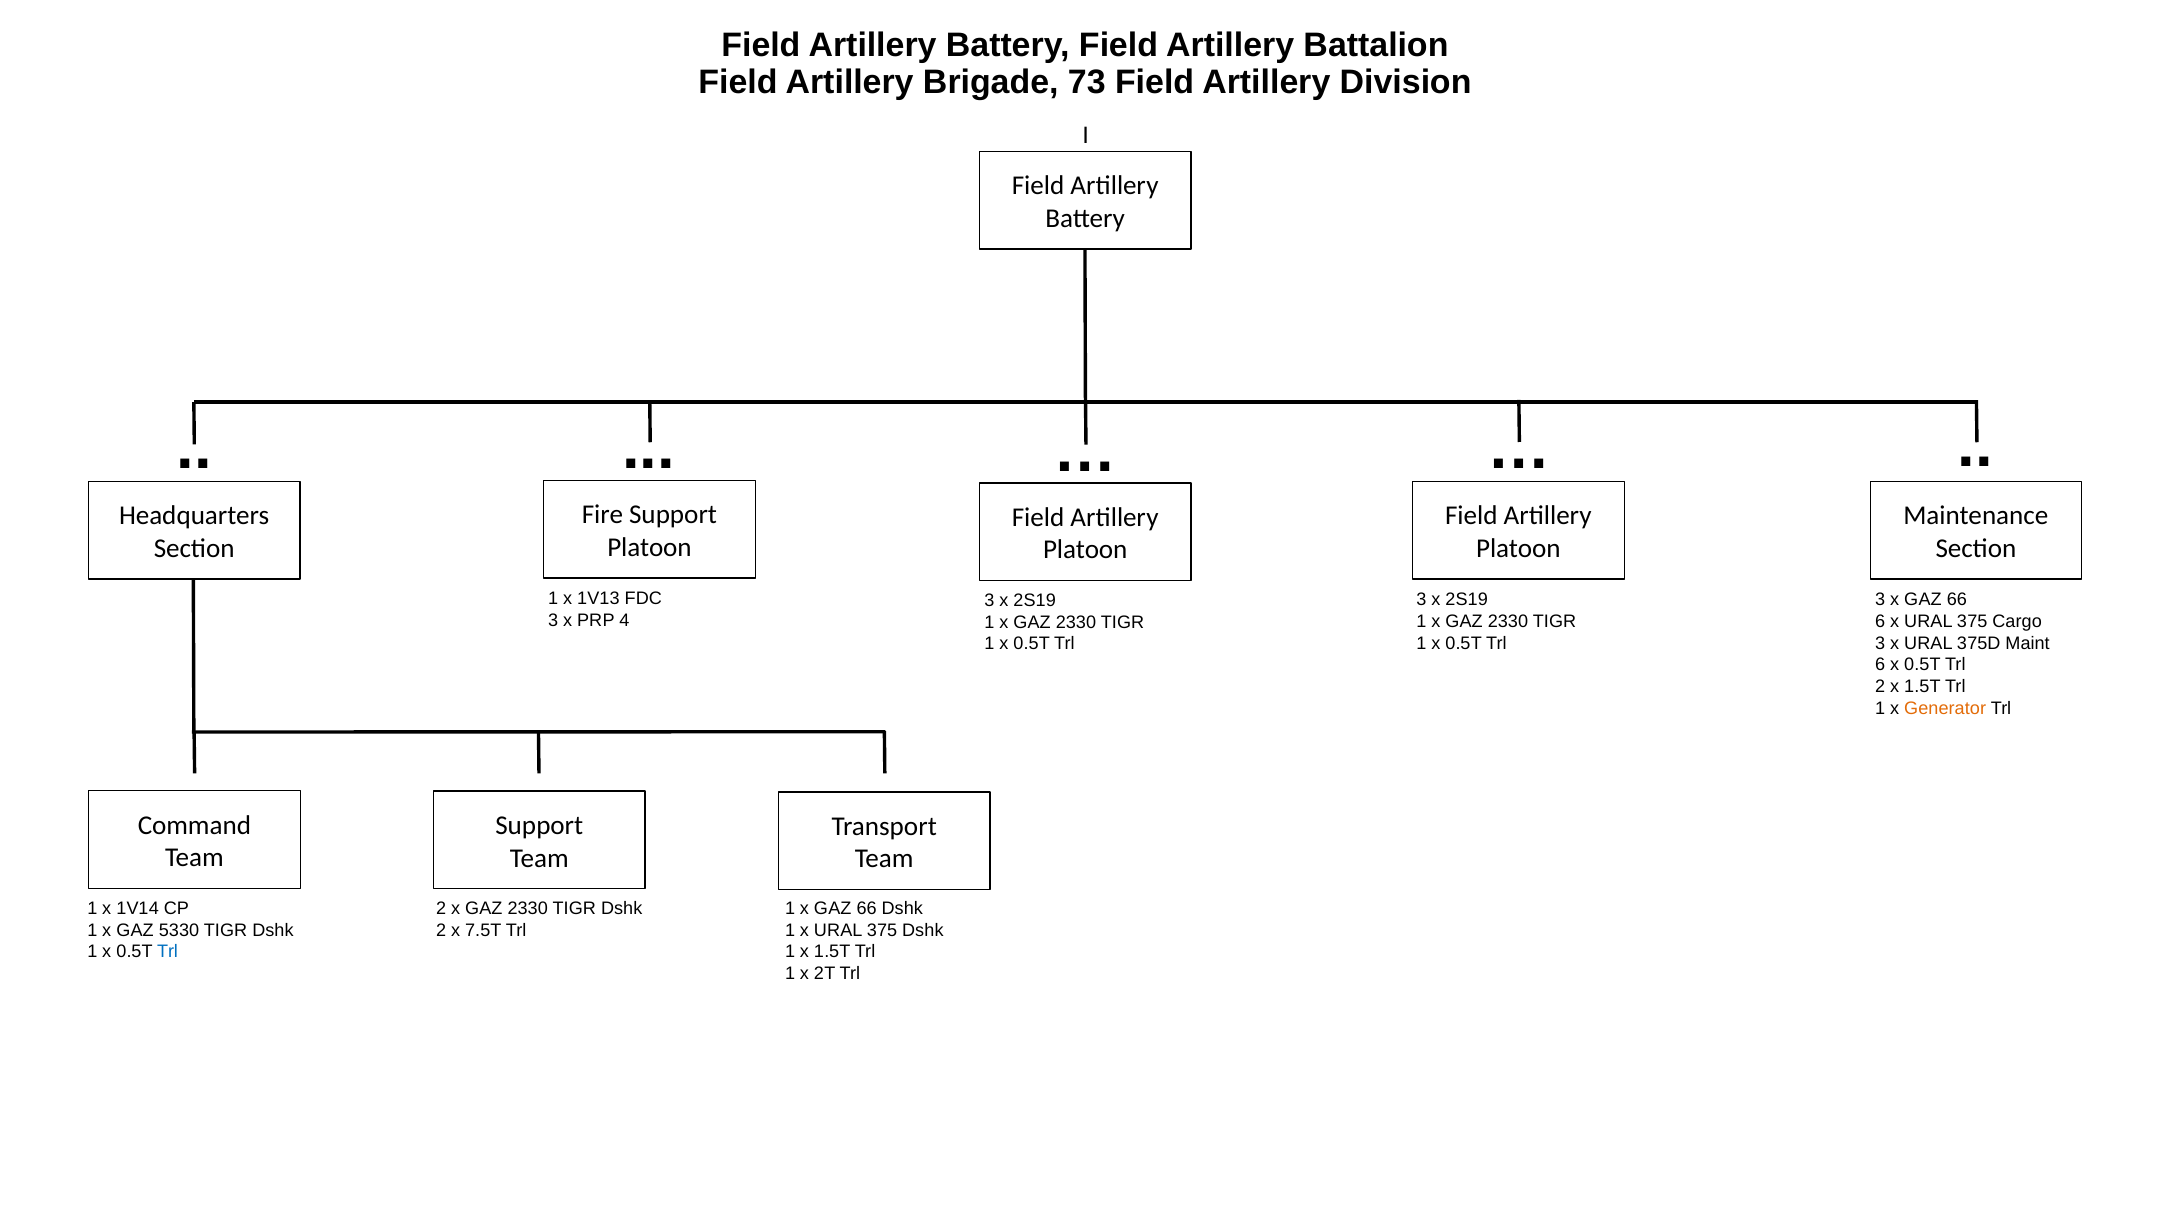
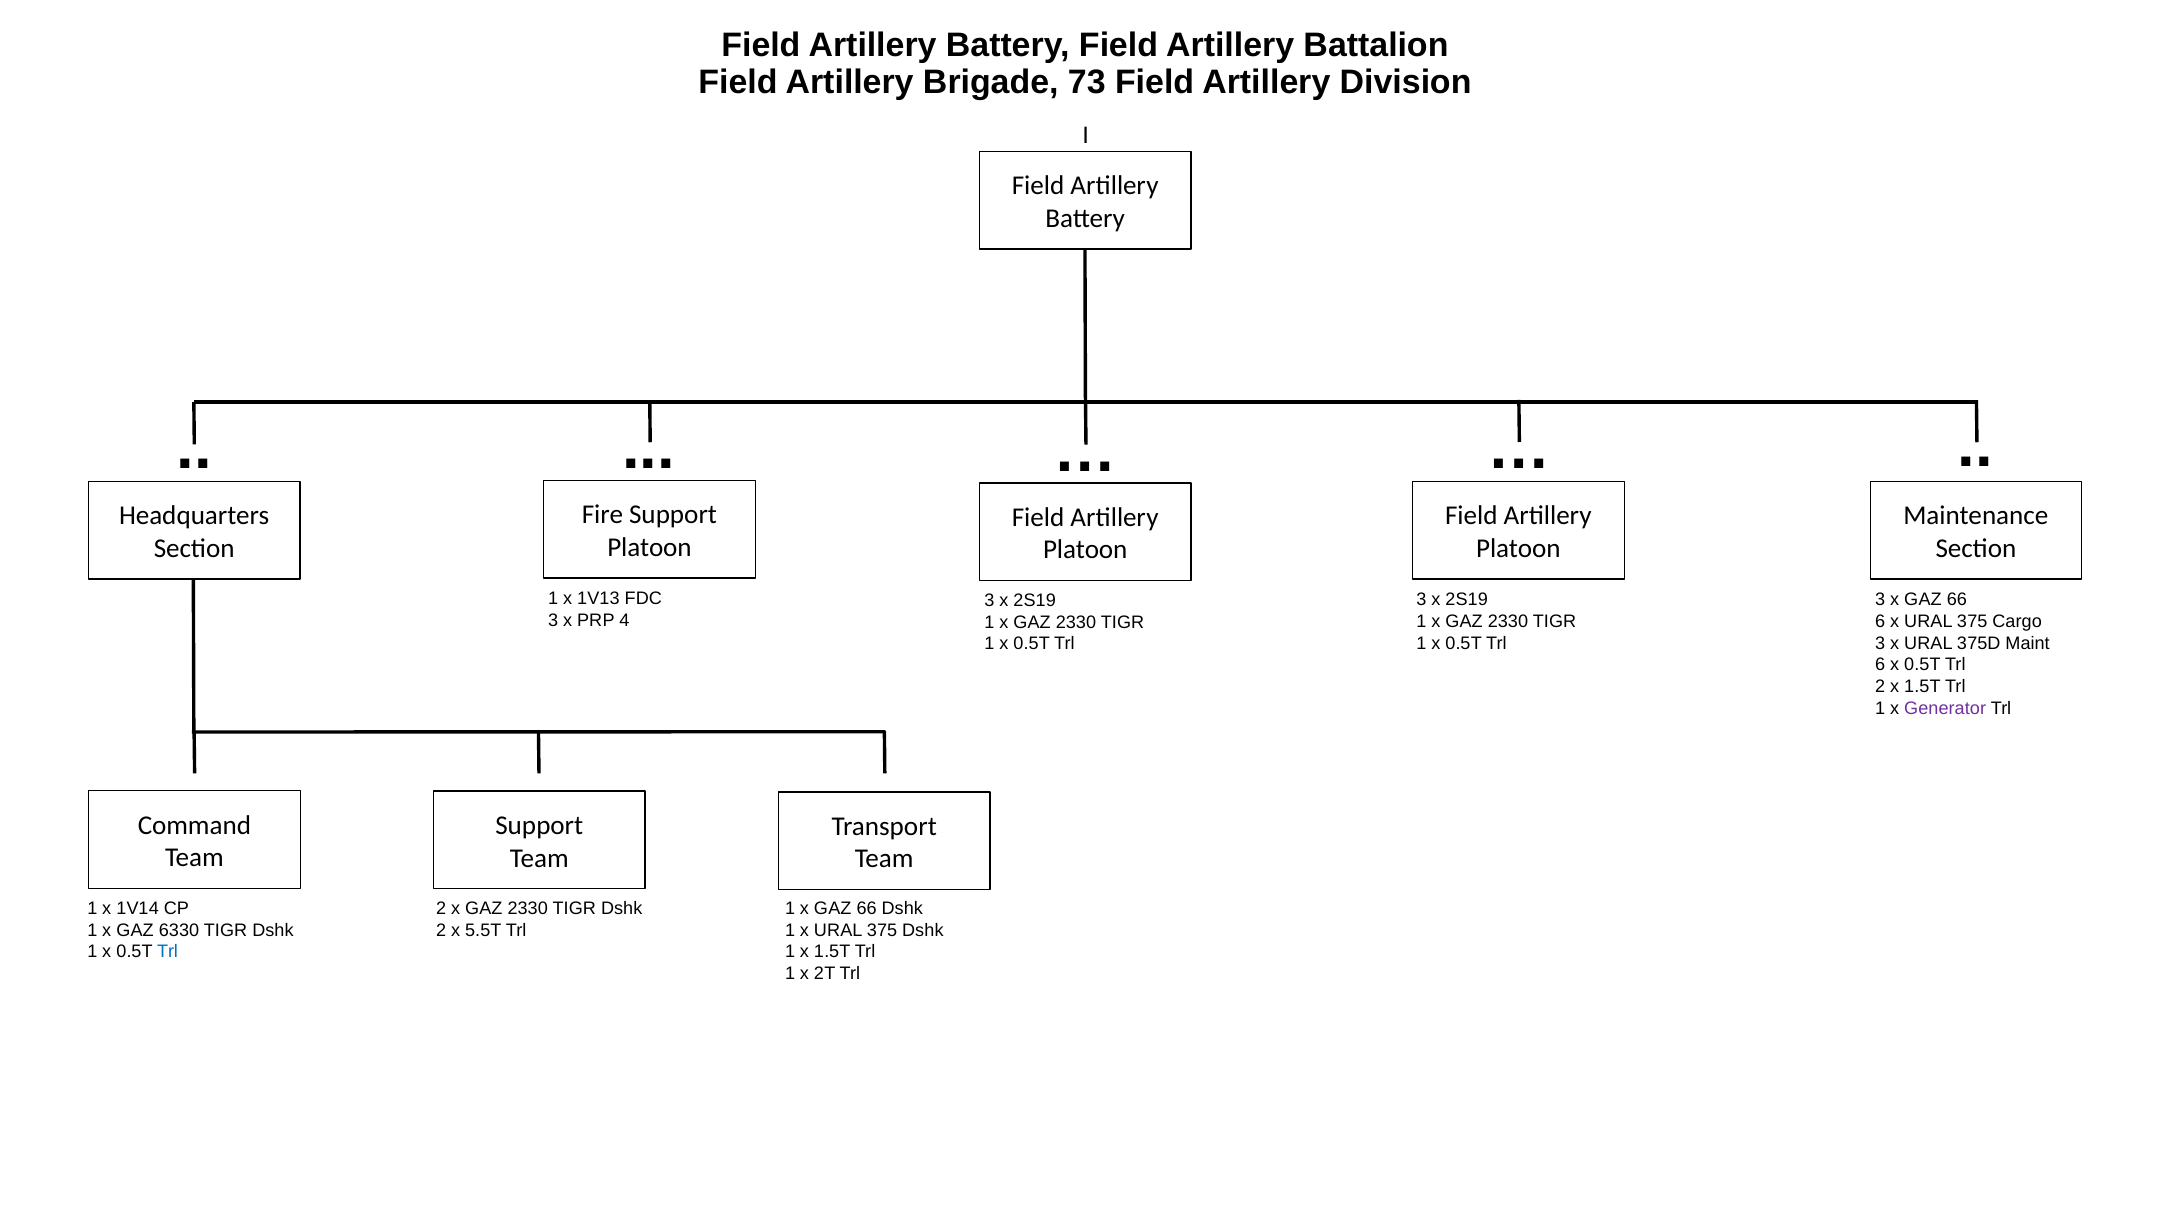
Generator colour: orange -> purple (1945, 708)
5330: 5330 -> 6330 (179, 930)
7.5T: 7.5T -> 5.5T (483, 930)
